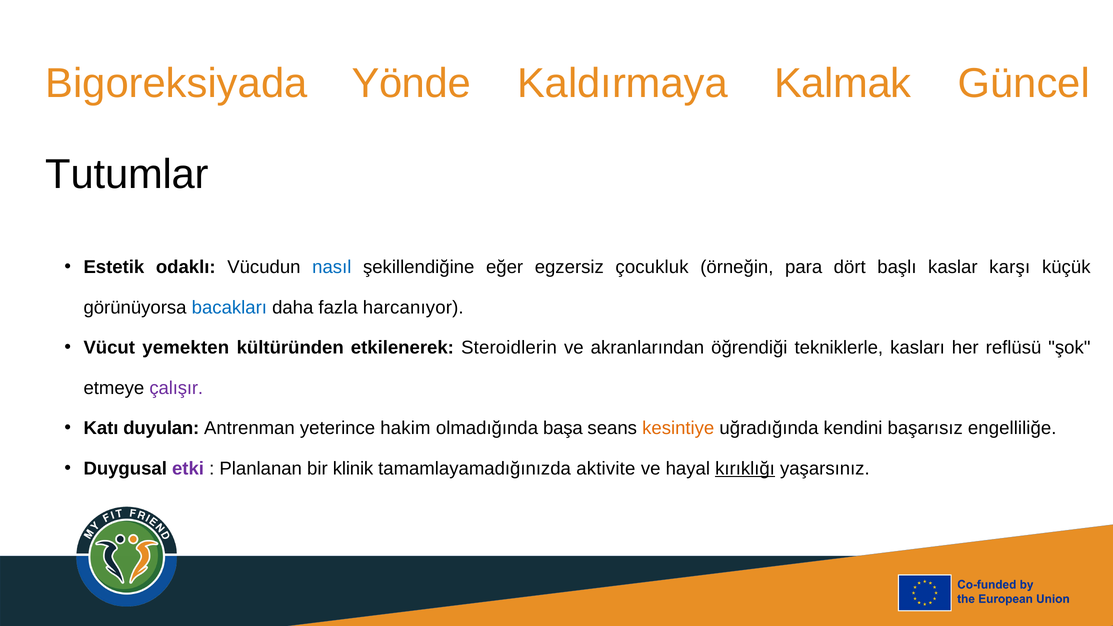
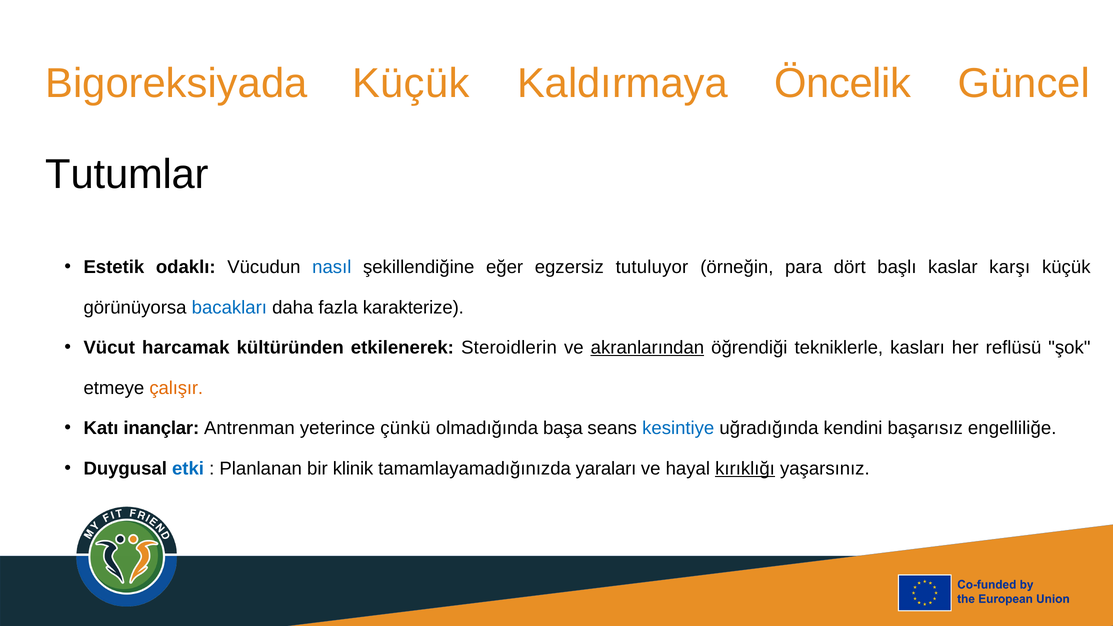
Bigoreksiyada Yönde: Yönde -> Küçük (411, 84)
Kalmak: Kalmak -> Öncelik (843, 84)
çocukluk: çocukluk -> tutuluyor (652, 267)
harcanıyor: harcanıyor -> karakterize (413, 307)
yemekten: yemekten -> harcamak (186, 348)
akranlarından underline: none -> present (647, 348)
çalışır colour: purple -> orange (176, 388)
duyulan: duyulan -> inançlar (161, 428)
hakim: hakim -> çünkü (405, 428)
kesintiye colour: orange -> blue (678, 428)
etki colour: purple -> blue (188, 469)
aktivite: aktivite -> yaraları (606, 469)
